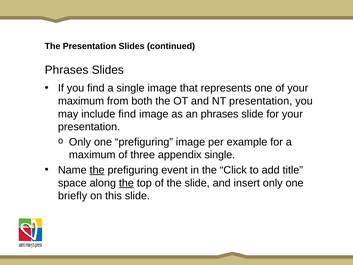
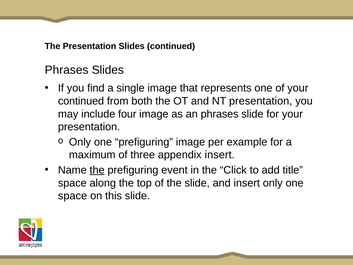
maximum: maximum -> continued (81, 101)
include find: find -> four (127, 114)
appendix single: single -> insert (220, 155)
the underline: present -> none (126, 183)
briefly: briefly -> space (73, 196)
